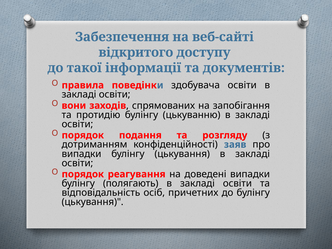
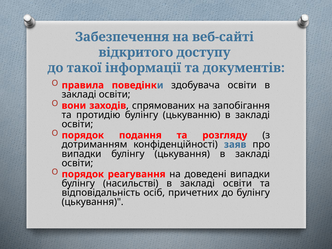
полягають: полягають -> насильстві (131, 183)
